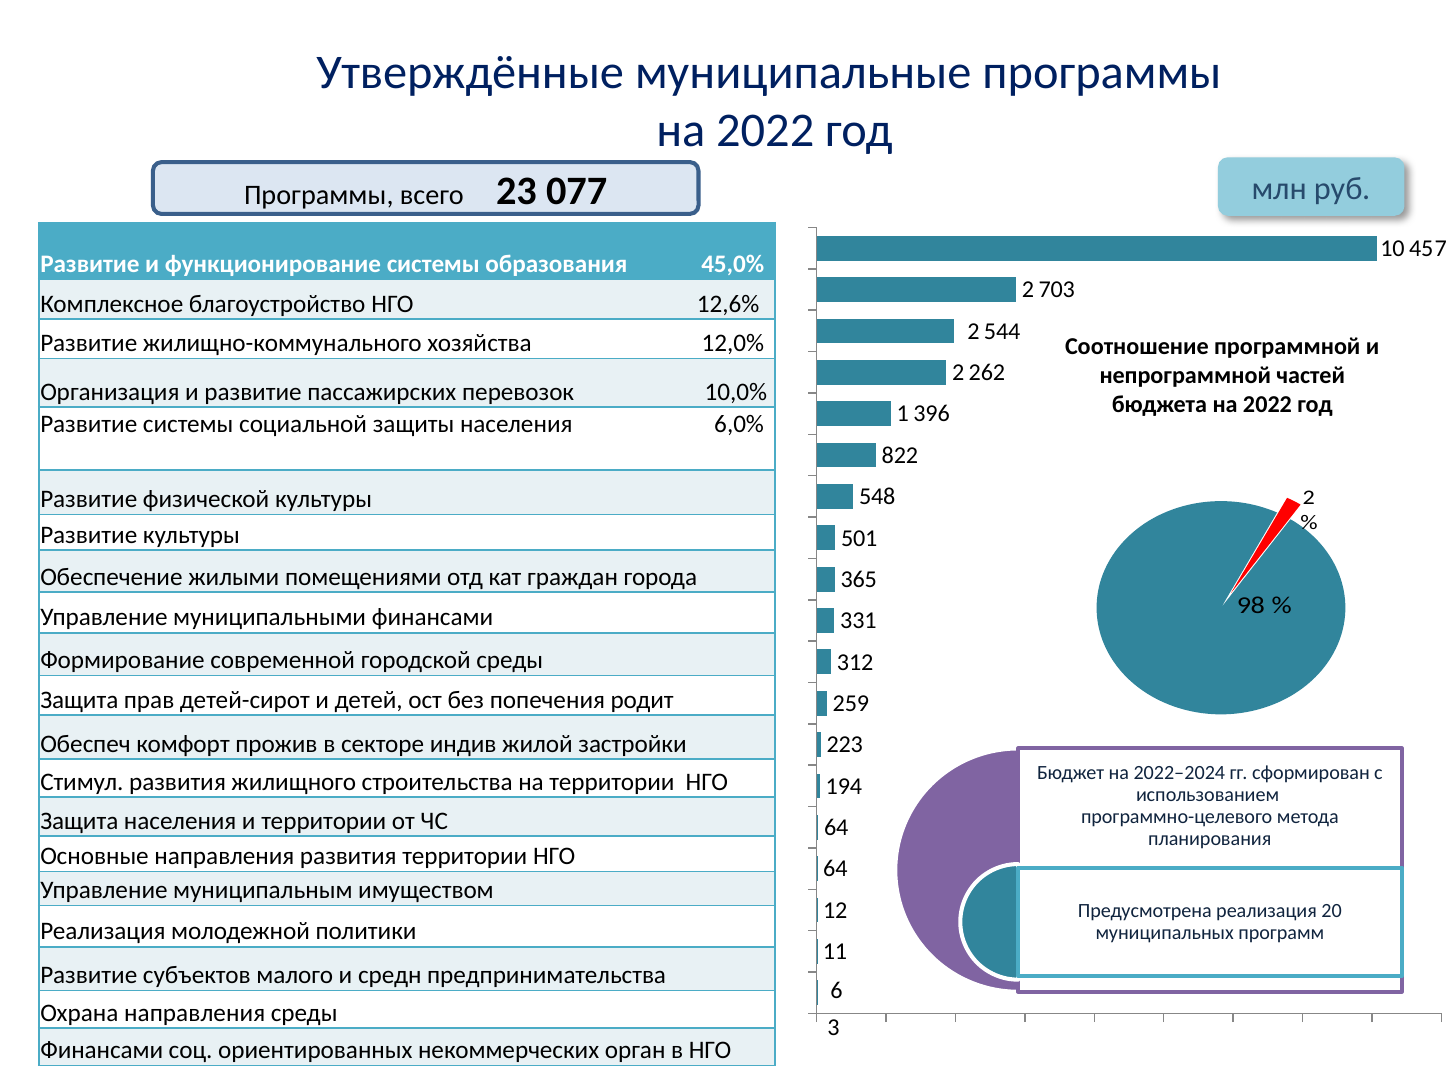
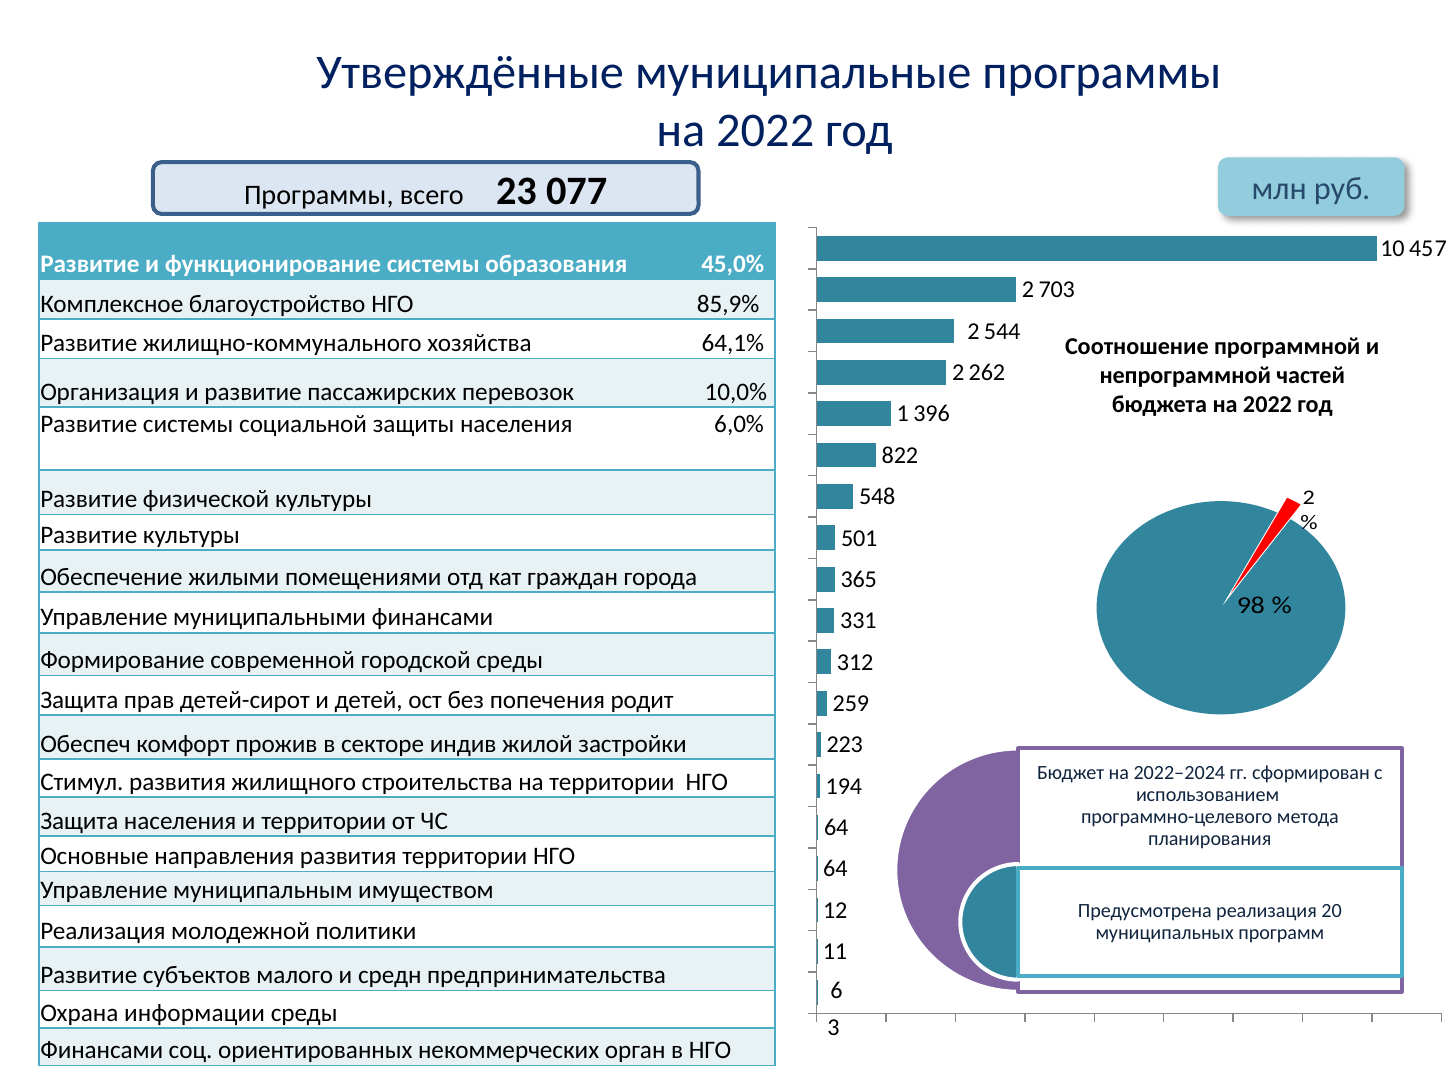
12,6%: 12,6% -> 85,9% (728, 304)
12,0%: 12,0% -> 64,1% (733, 344)
Охрана направления: направления -> информации (195, 1013)
